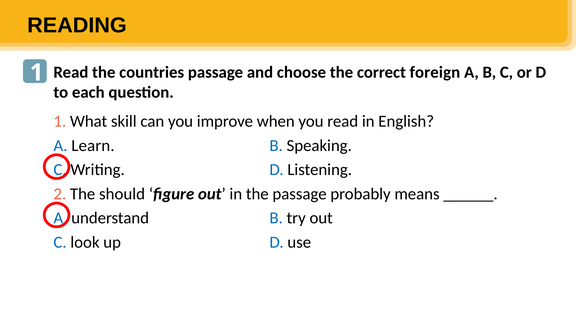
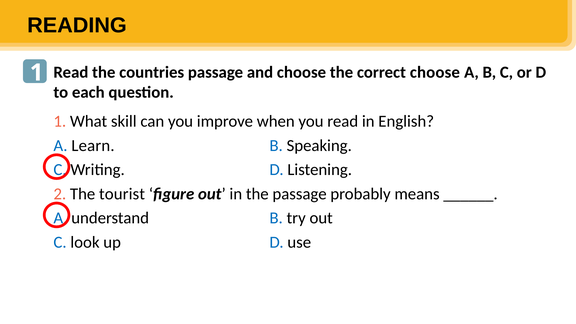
correct foreign: foreign -> choose (435, 72)
should: should -> tourist (122, 194)
